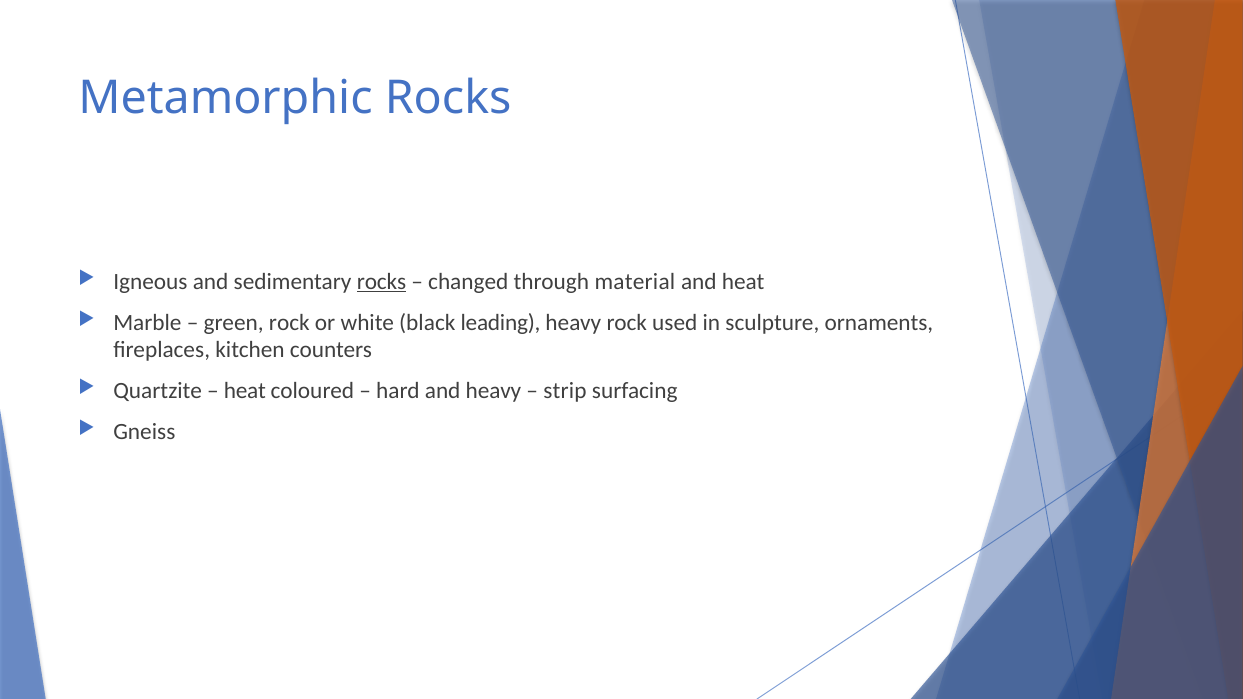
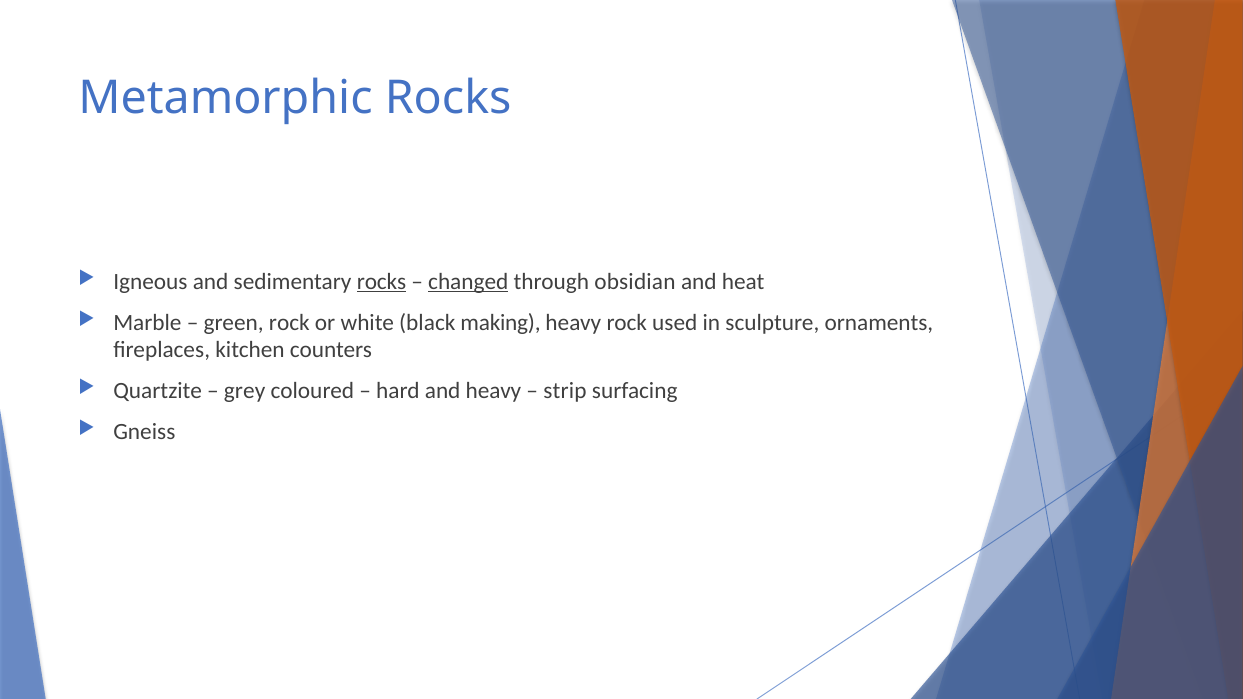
changed underline: none -> present (468, 281)
material: material -> obsidian (635, 281)
leading: leading -> making (501, 322)
heat: heat -> grey (245, 391)
